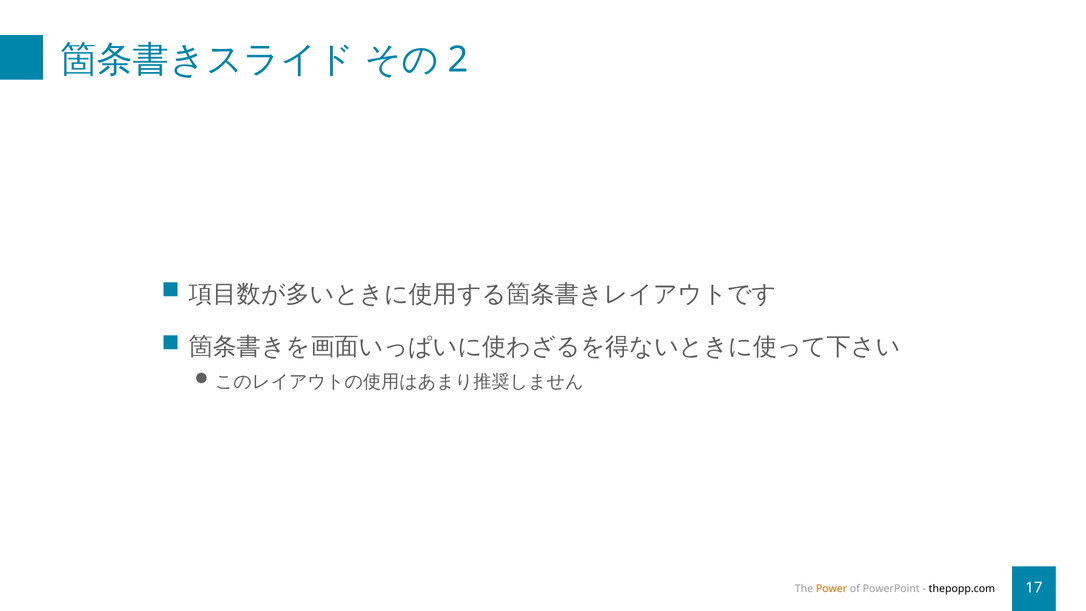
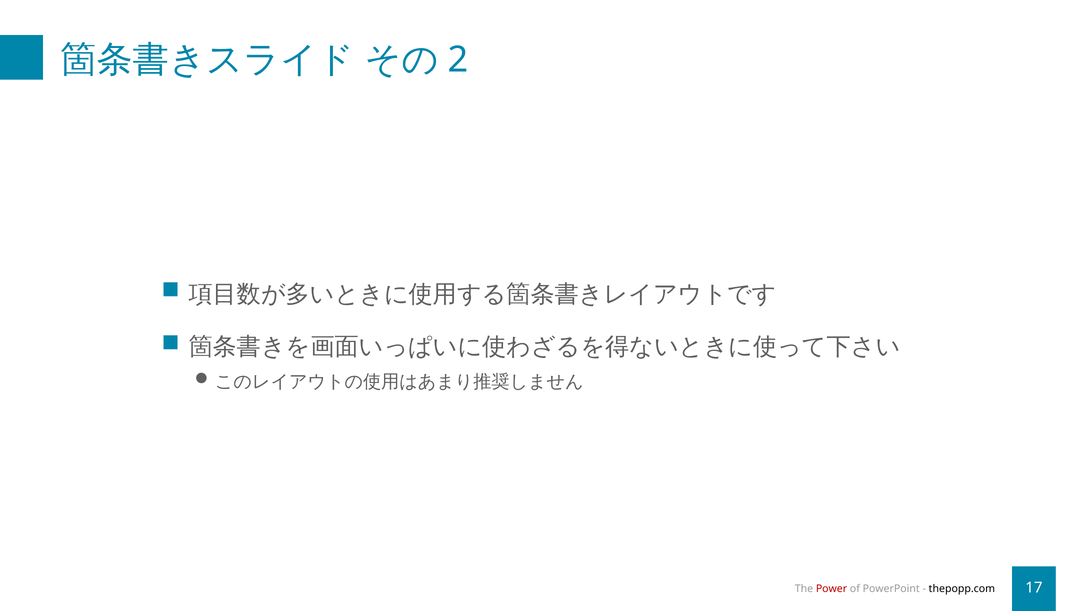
Power colour: orange -> red (832, 588)
